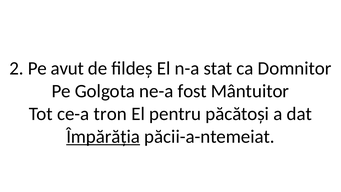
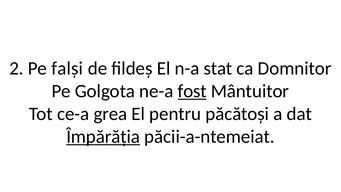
avut: avut -> falși (67, 68)
fost underline: none -> present (192, 91)
tron: tron -> grea (110, 114)
